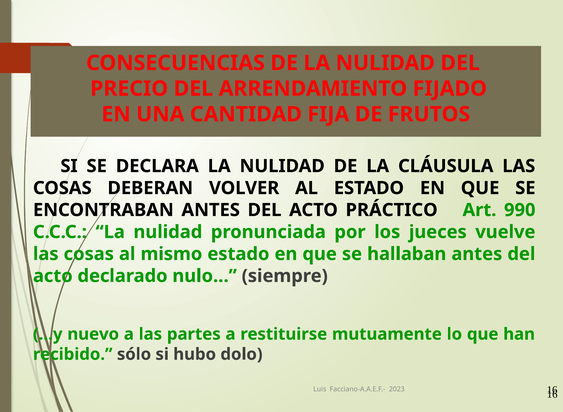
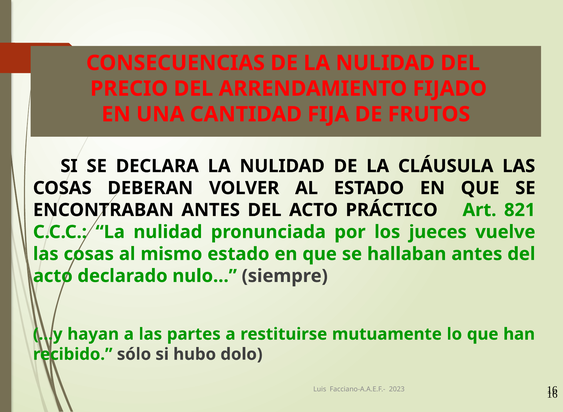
990: 990 -> 821 (520, 210)
nuevo: nuevo -> hayan (93, 334)
